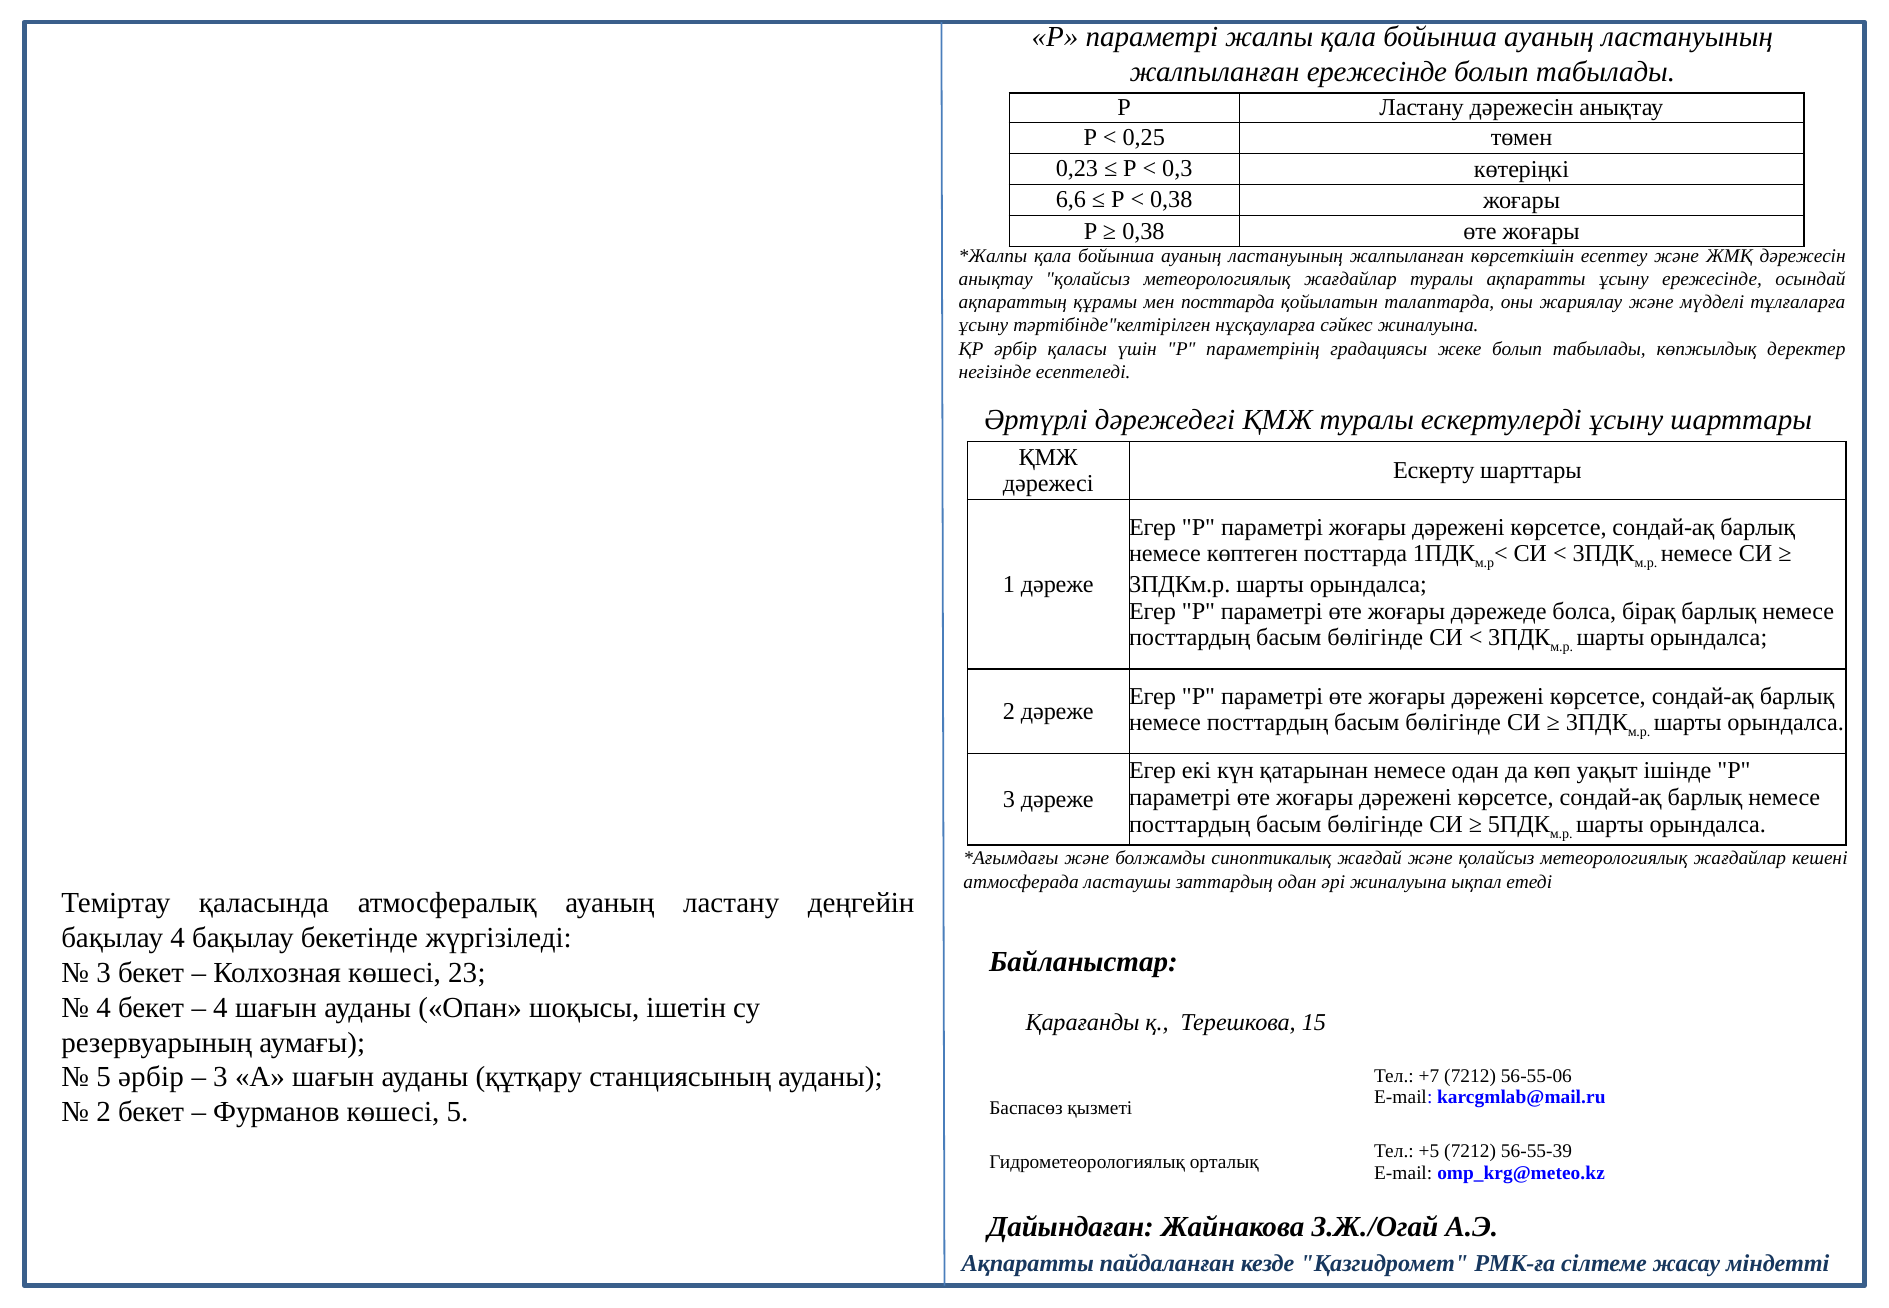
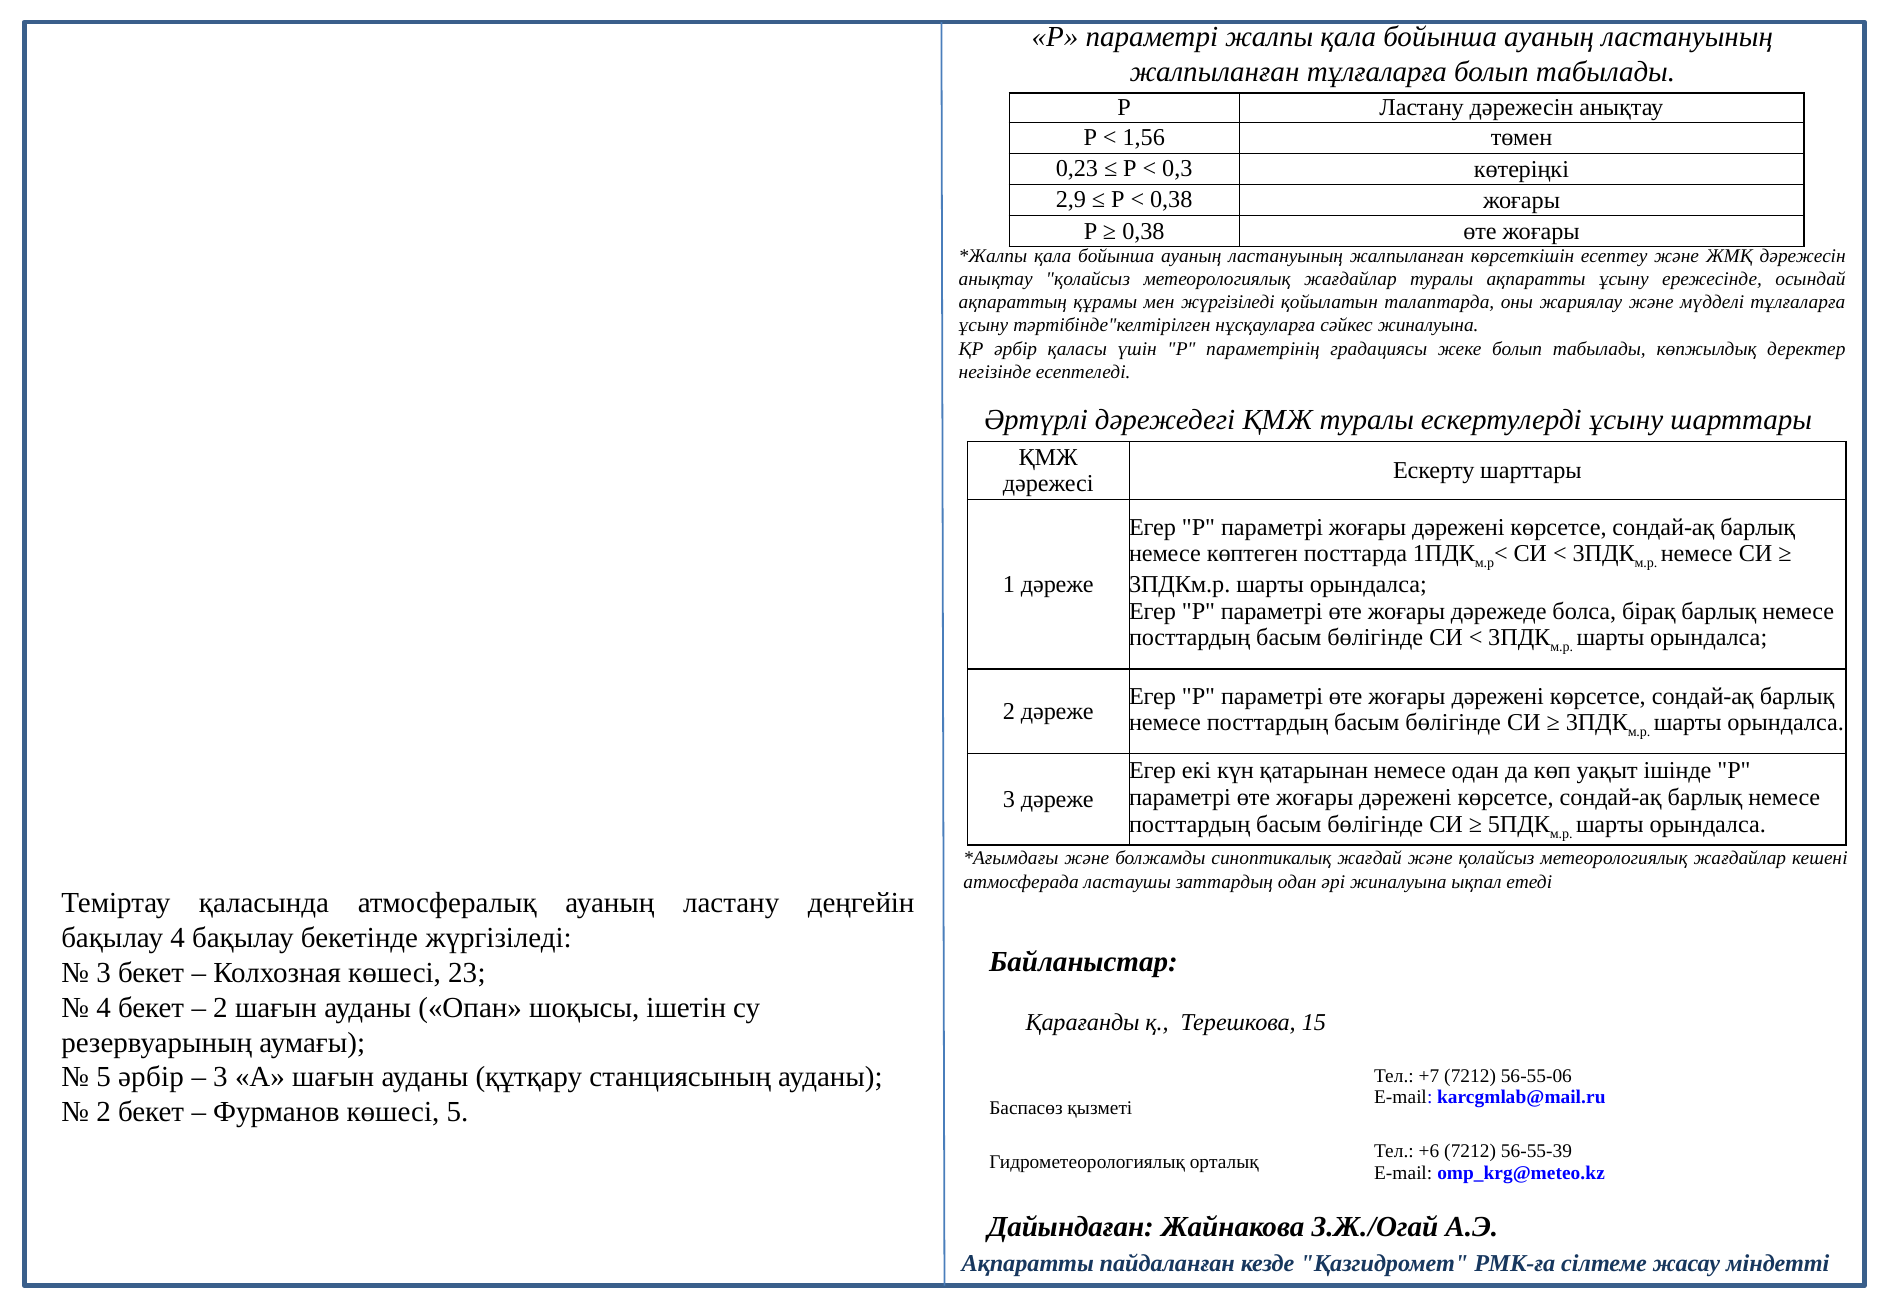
жалпыланған ережесінде: ережесінде -> тұлғаларға (1377, 72)
0,25: 0,25 -> 1,56 (1144, 138)
6,6: 6,6 -> 2,9 (1071, 200)
мен посттарда: посттарда -> жүргізіледі (1228, 302)
4: 4 -> 2 (220, 1007)
+5: +5 -> +6 (1429, 1151)
